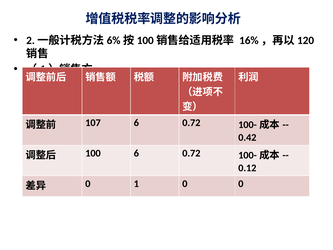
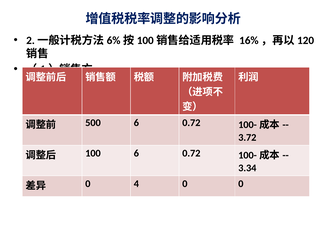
107: 107 -> 500 (93, 123)
0.42: 0.42 -> 3.72 (247, 137)
0.12: 0.12 -> 3.34 (247, 168)
1: 1 -> 4 (136, 183)
